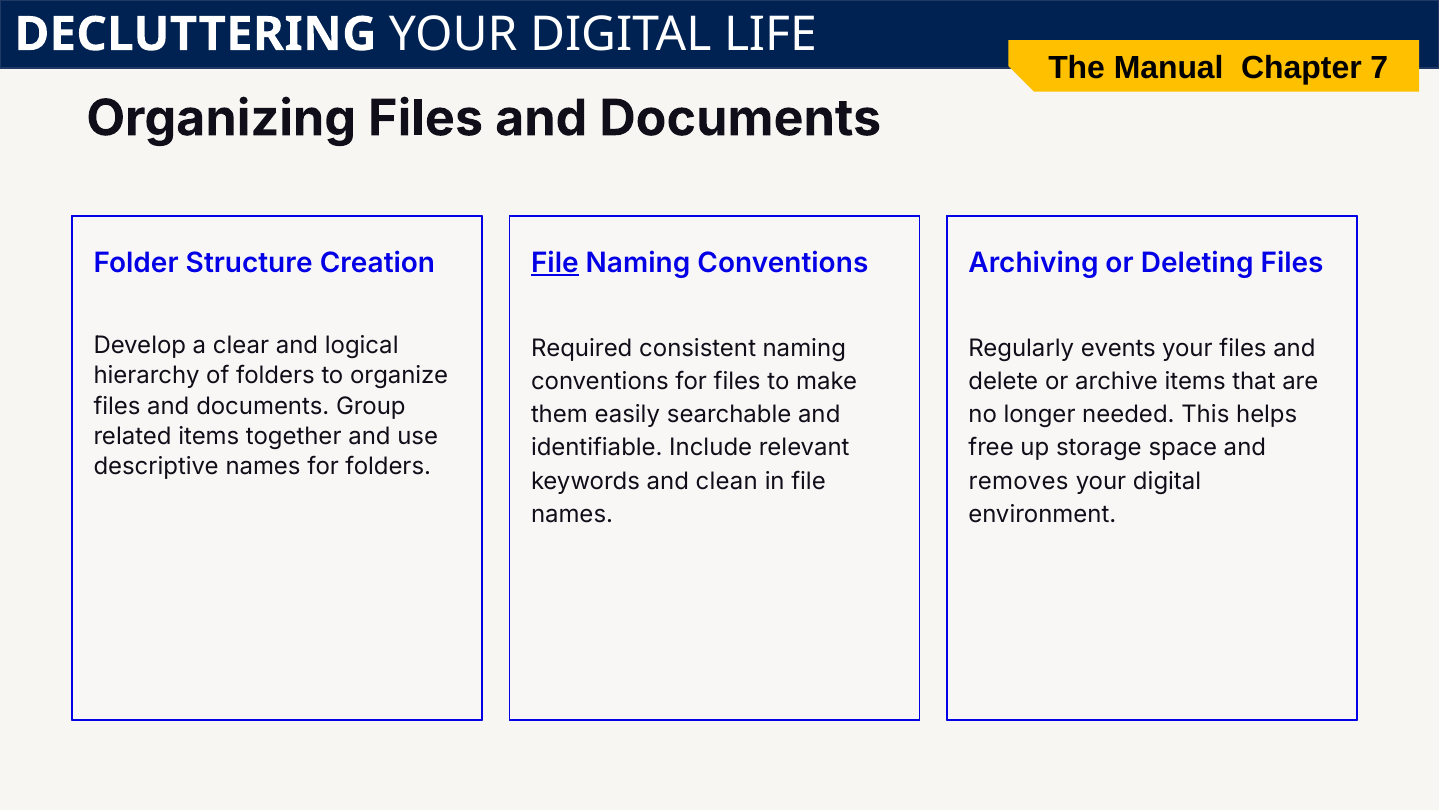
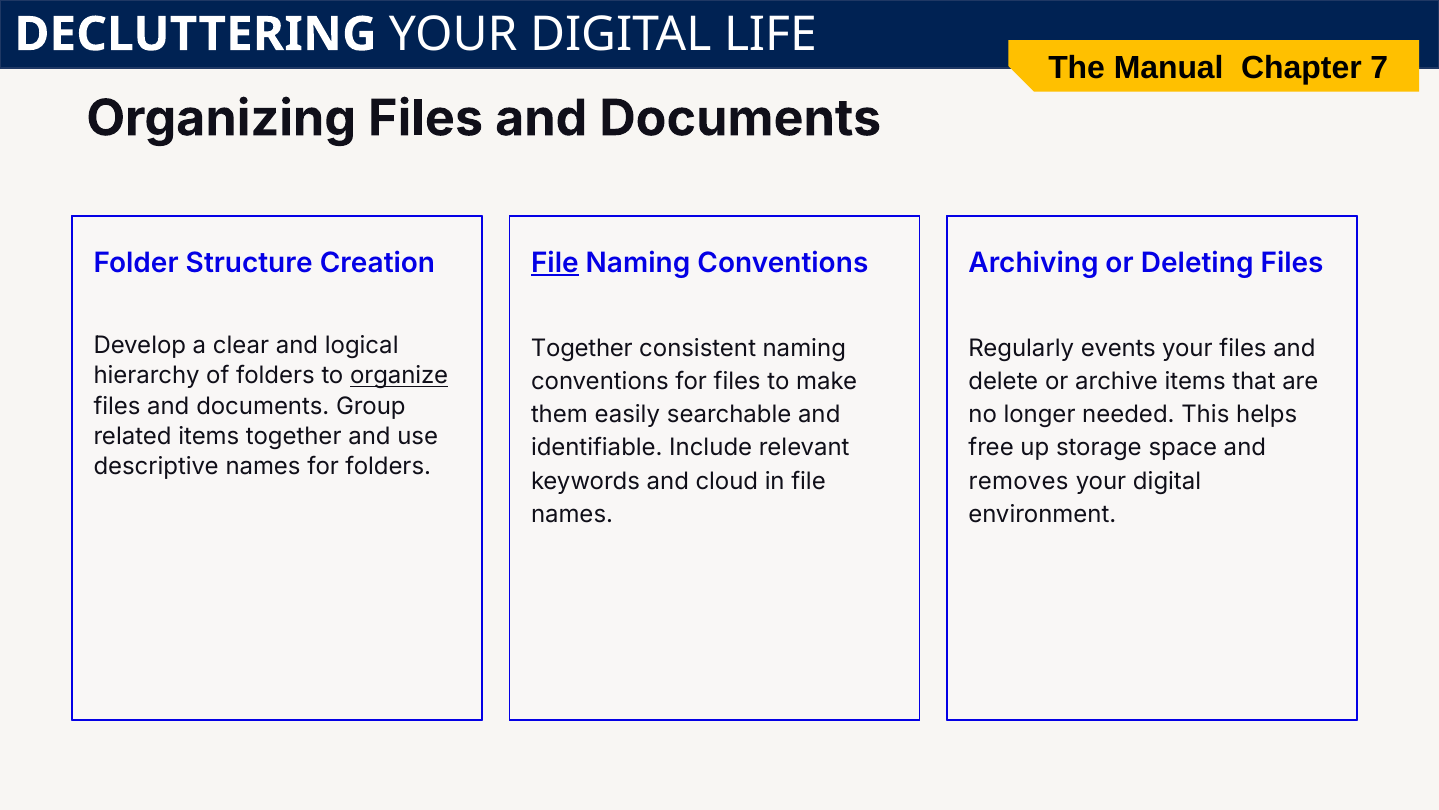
Required: Required -> Together (582, 348)
organize underline: none -> present (399, 376)
clean: clean -> cloud (727, 481)
